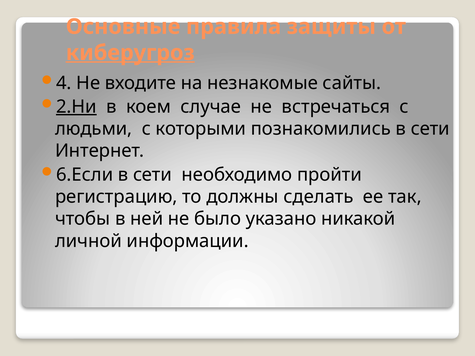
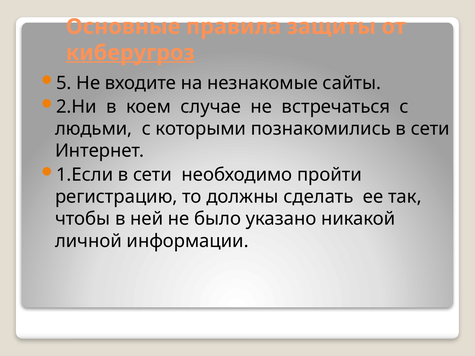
4: 4 -> 5 (64, 83)
2.Ни underline: present -> none (76, 107)
6.Если: 6.Если -> 1.Если (85, 175)
